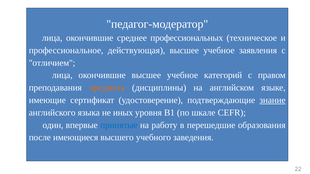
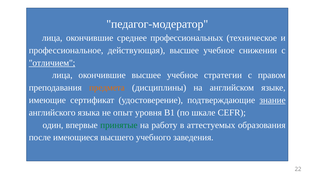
заявления: заявления -> снижении (258, 50)
отличием underline: none -> present (52, 63)
категорий: категорий -> стратегии (223, 75)
иных: иных -> опыт (123, 113)
принятые colour: blue -> green (119, 125)
перешедшие: перешедшие -> аттестуемых (211, 125)
